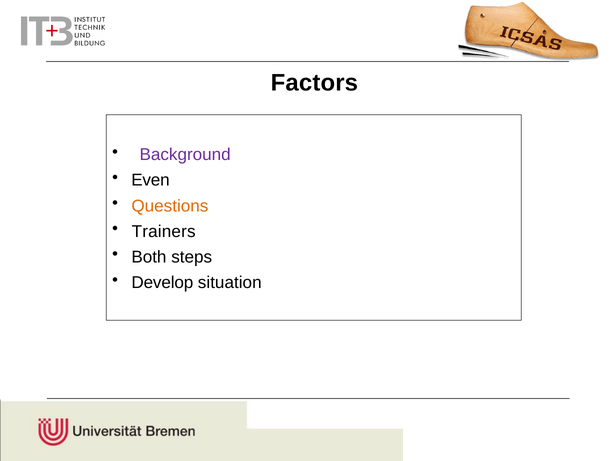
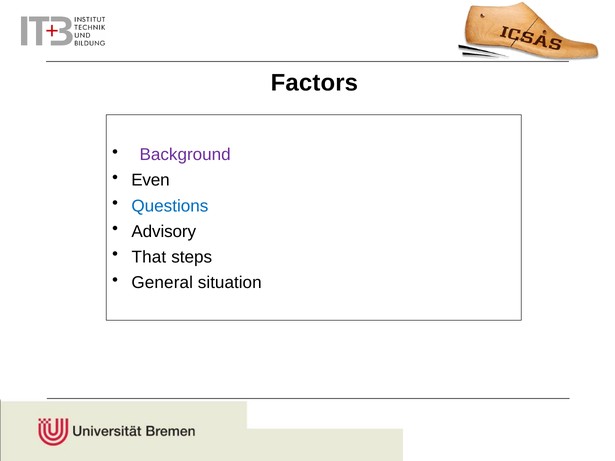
Questions colour: orange -> blue (170, 206)
Trainers: Trainers -> Advisory (164, 232)
Both: Both -> That (149, 257)
Develop: Develop -> General (162, 283)
